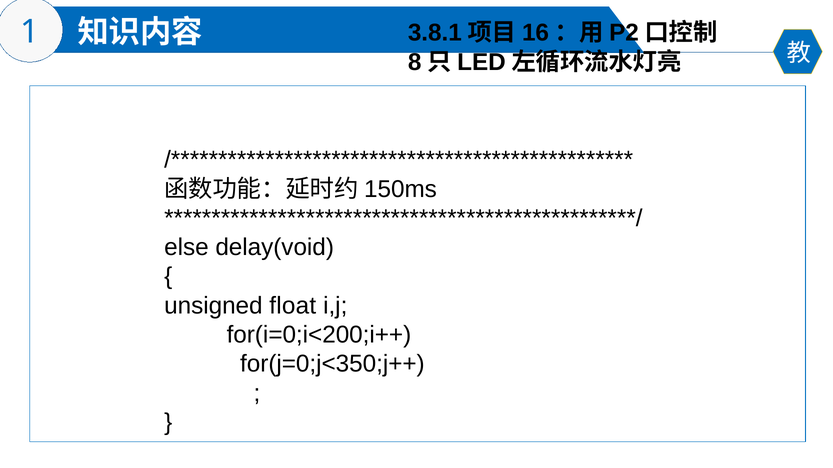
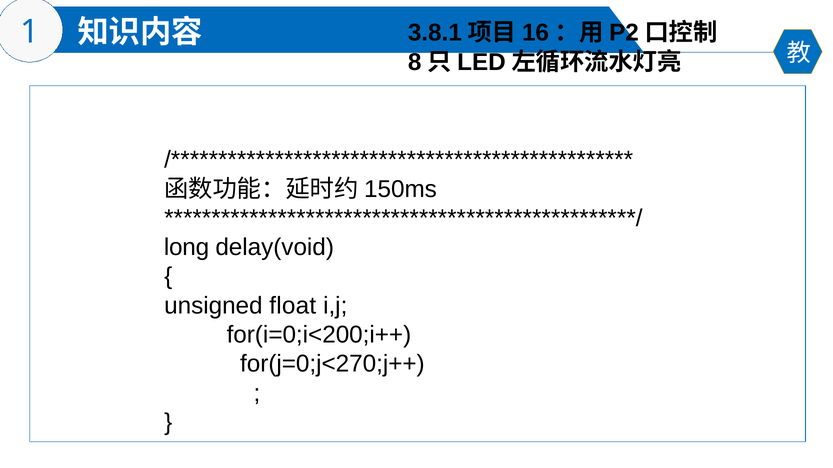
else: else -> long (187, 248)
for(j=0;j<350;j++: for(j=0;j<350;j++ -> for(j=0;j<270;j++ (332, 364)
